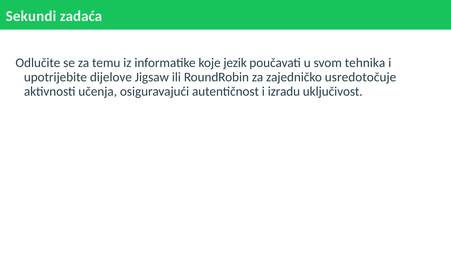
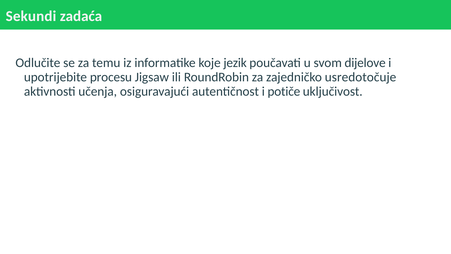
tehnika: tehnika -> dijelove (365, 63)
dijelove: dijelove -> procesu (111, 77)
izradu: izradu -> potiče (284, 91)
